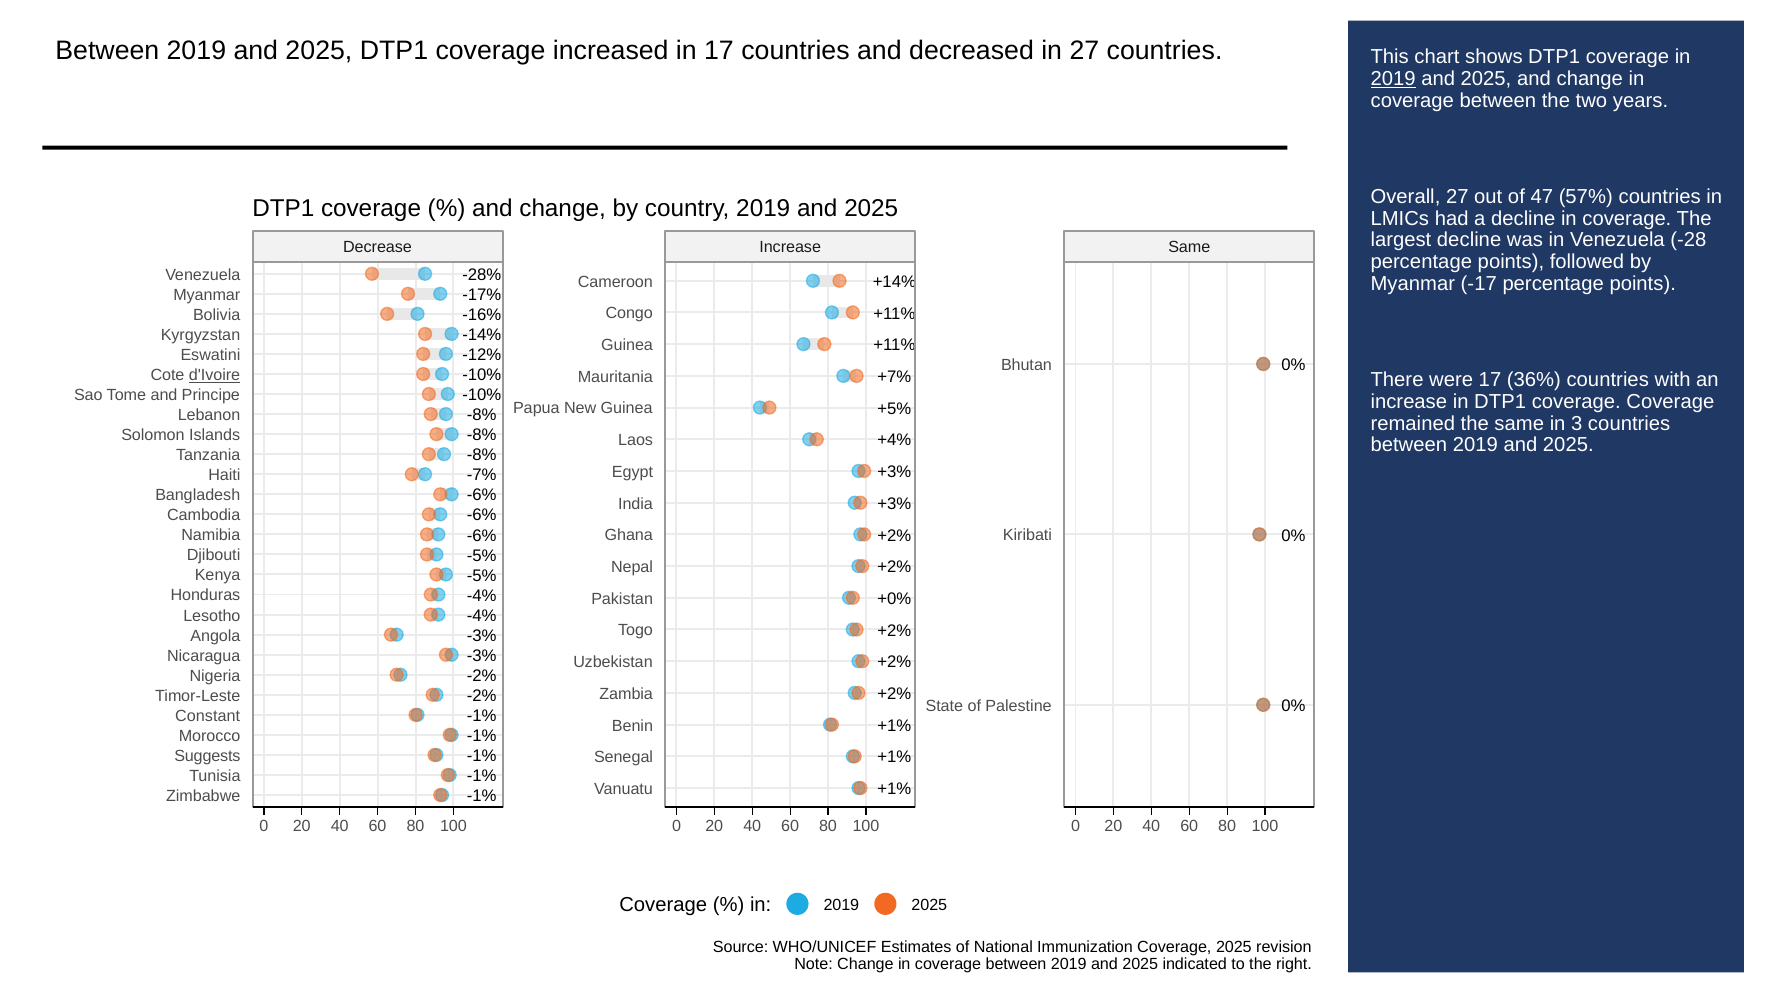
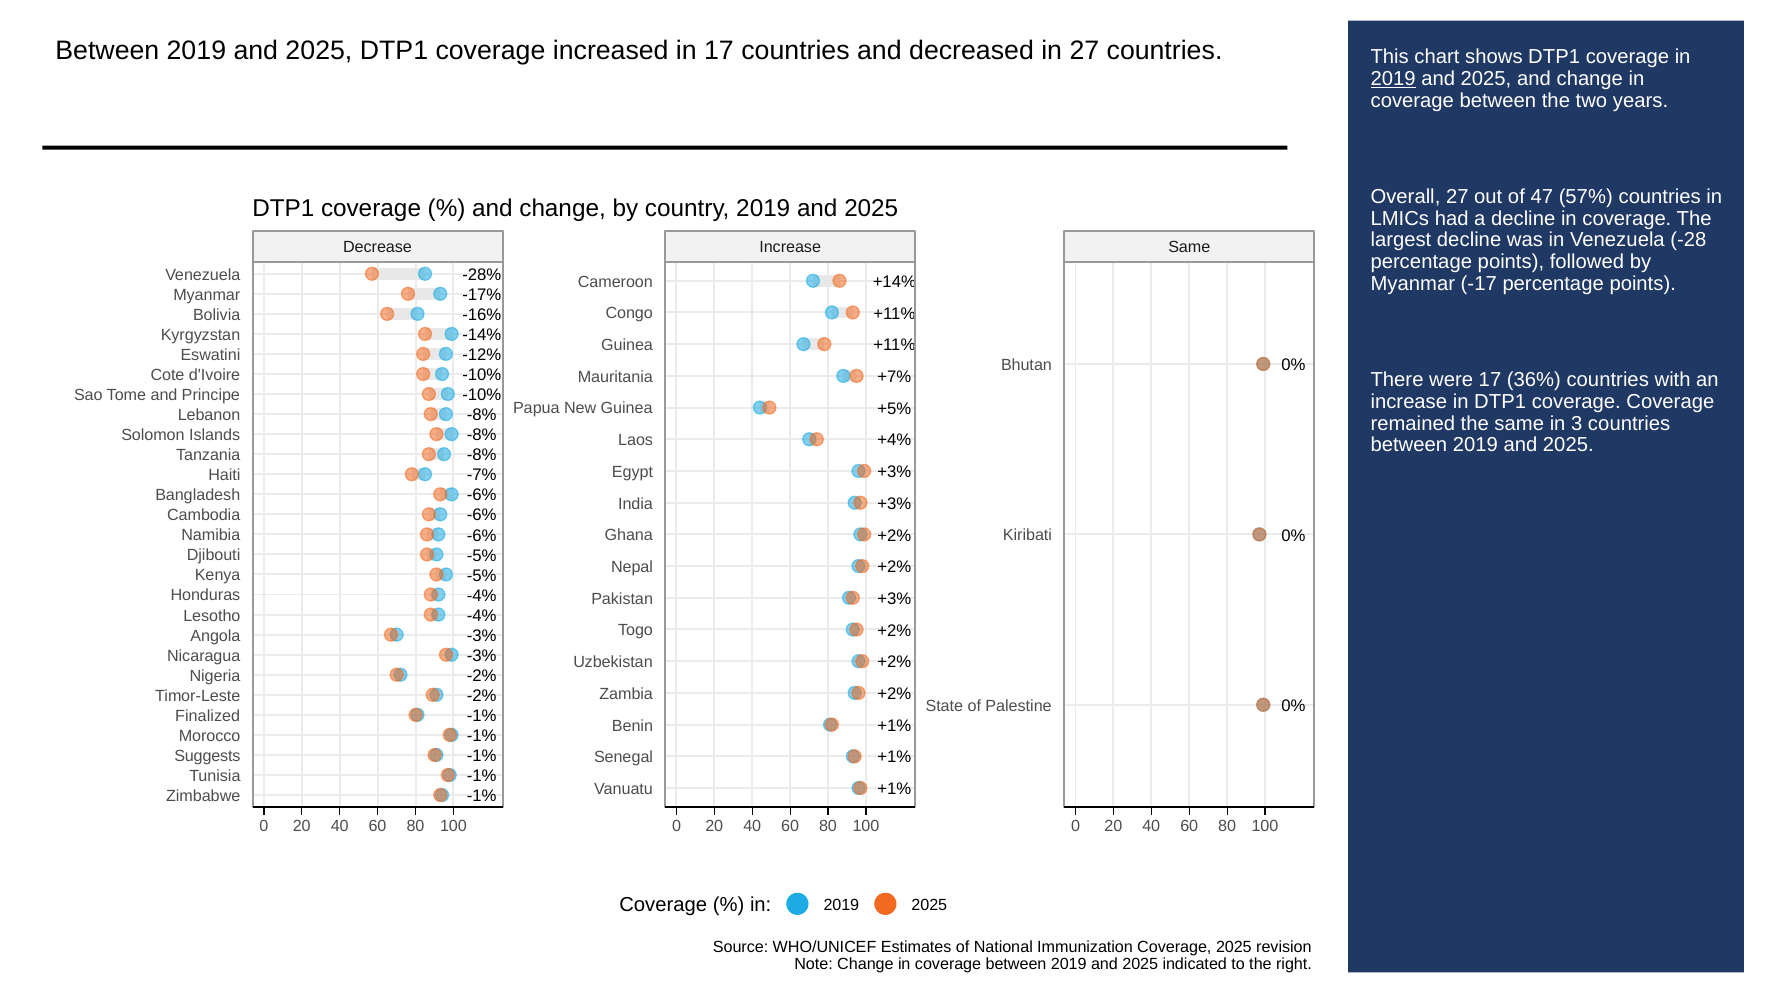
d'Ivoire underline: present -> none (215, 375)
+0%: +0% -> +3% (894, 599)
Constant: Constant -> Finalized (208, 716)
